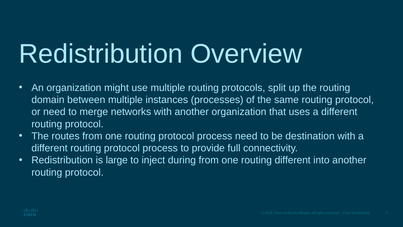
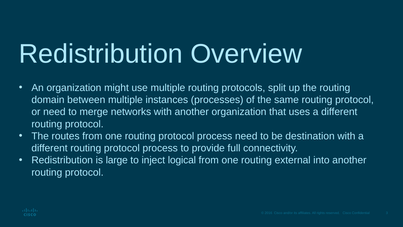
during: during -> logical (182, 160)
routing different: different -> external (293, 160)
